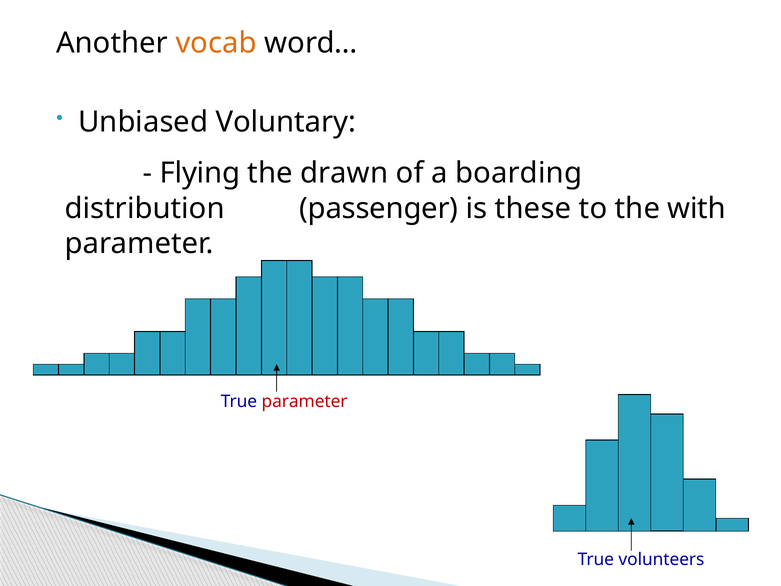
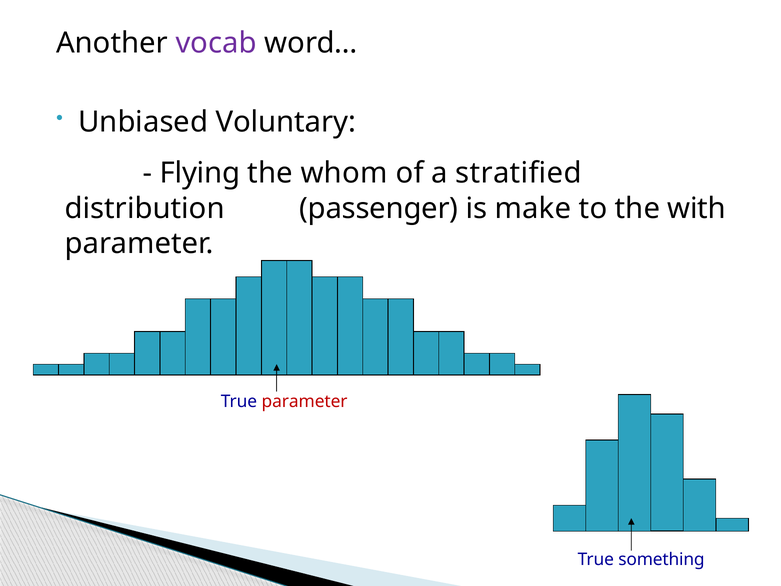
vocab colour: orange -> purple (216, 43)
drawn: drawn -> whom (344, 173)
boarding: boarding -> stratified (519, 173)
these: these -> make (533, 208)
volunteers: volunteers -> something (661, 559)
